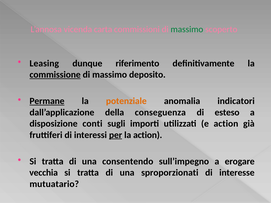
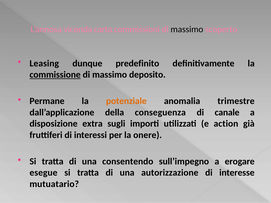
massimo colour: green -> black (187, 29)
riferimento: riferimento -> predefinito (137, 63)
Permane underline: present -> none (47, 101)
indicatori: indicatori -> trimestre (236, 101)
esteso: esteso -> canale (227, 112)
conti: conti -> extra (92, 124)
per underline: present -> none (116, 135)
la action: action -> onere (148, 135)
vecchia: vecchia -> esegue (44, 173)
sproporzionati: sproporzionati -> autorizzazione (170, 173)
